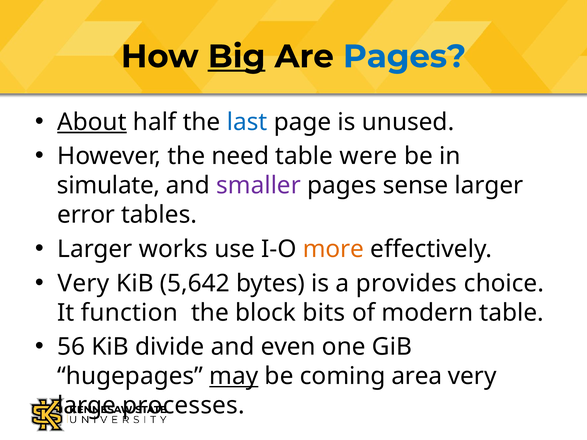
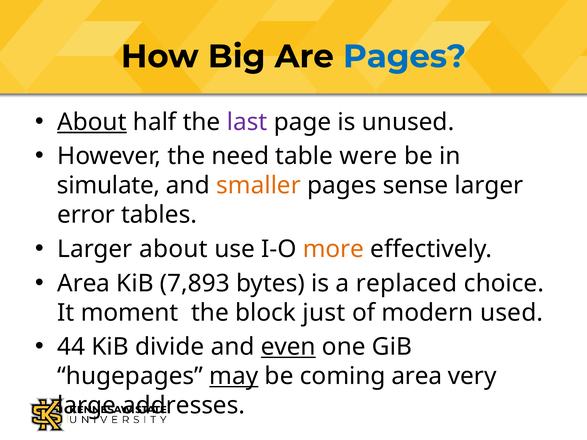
Big underline: present -> none (237, 57)
last colour: blue -> purple (247, 122)
smaller colour: purple -> orange (259, 186)
Larger works: works -> about (173, 249)
Very: Very -> Area (84, 283)
5,642: 5,642 -> 7,893 (195, 283)
provides: provides -> replaced (406, 283)
function: function -> moment (130, 313)
bits: bits -> just (324, 313)
modern table: table -> used (512, 313)
56: 56 -> 44 (71, 347)
even underline: none -> present (288, 347)
processes: processes -> addresses (184, 406)
